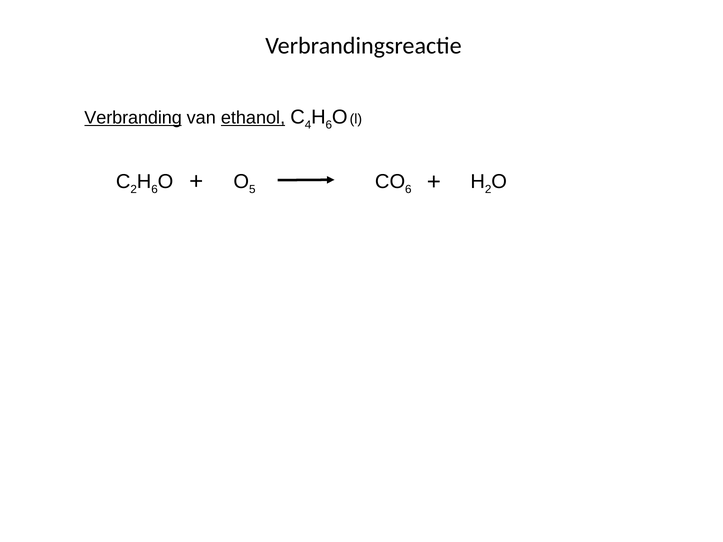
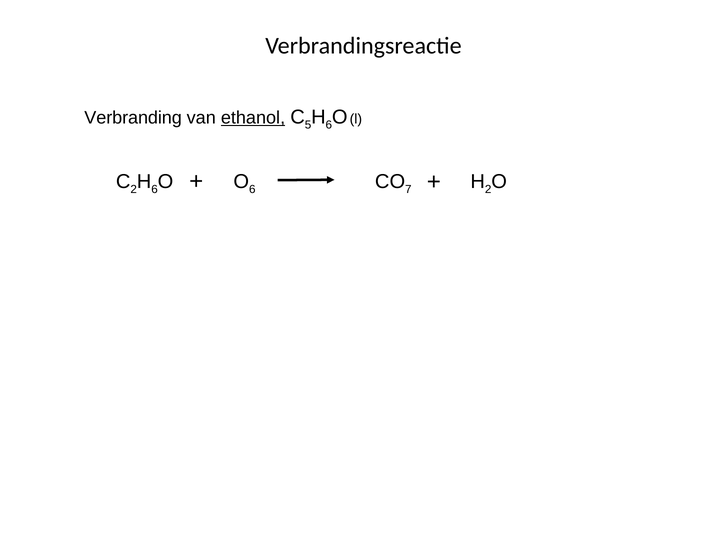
Verbranding underline: present -> none (133, 118)
4: 4 -> 5 (308, 125)
5: 5 -> 6 (252, 189)
6: 6 -> 7 (408, 189)
